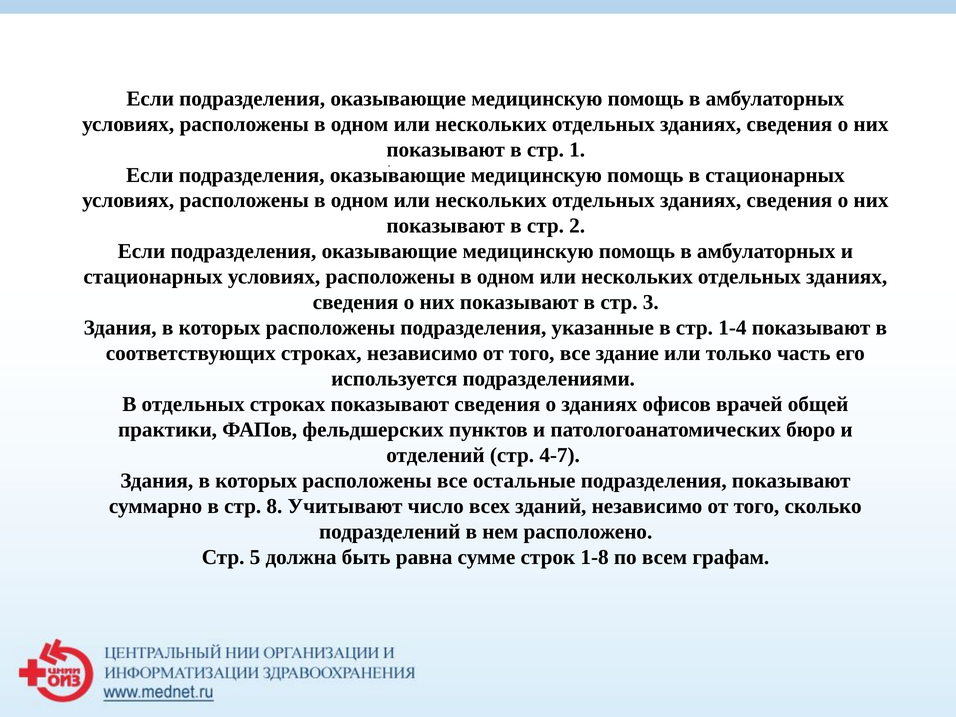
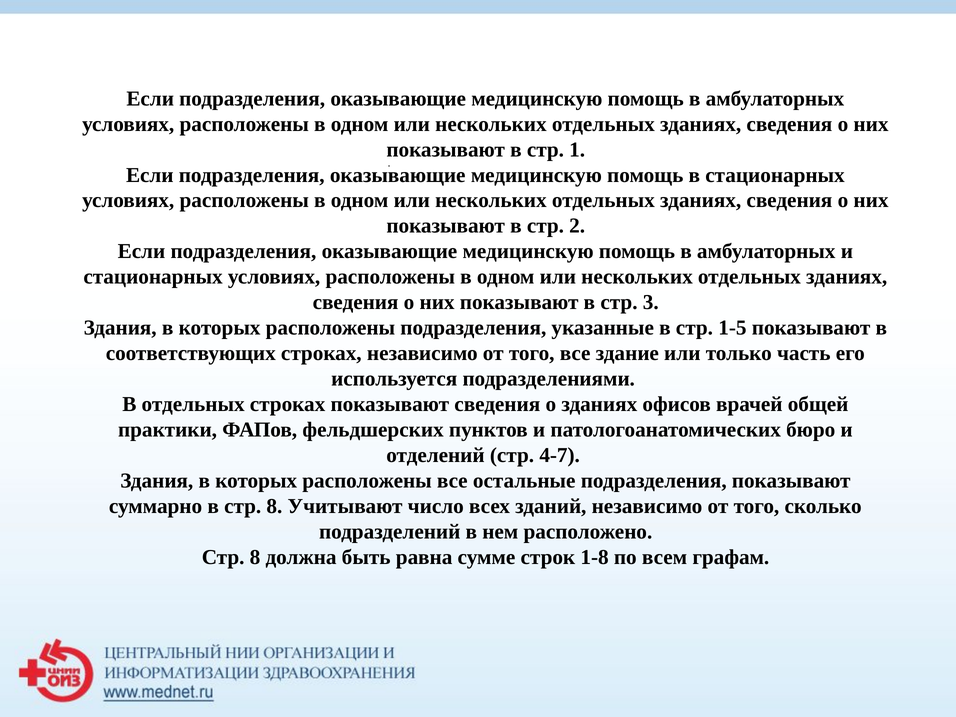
1-4: 1-4 -> 1-5 (732, 328)
5: 5 -> 8 (255, 557)
